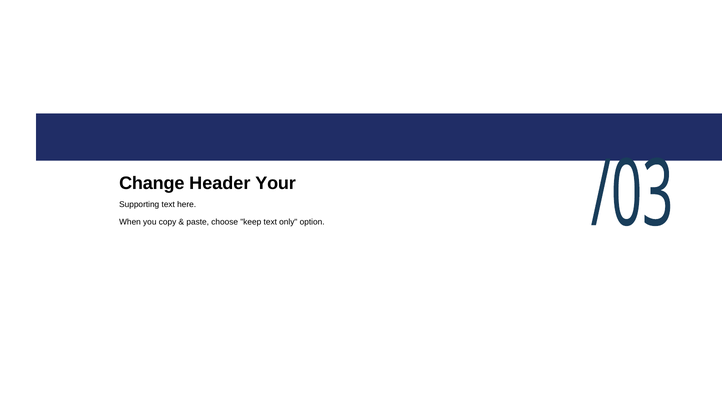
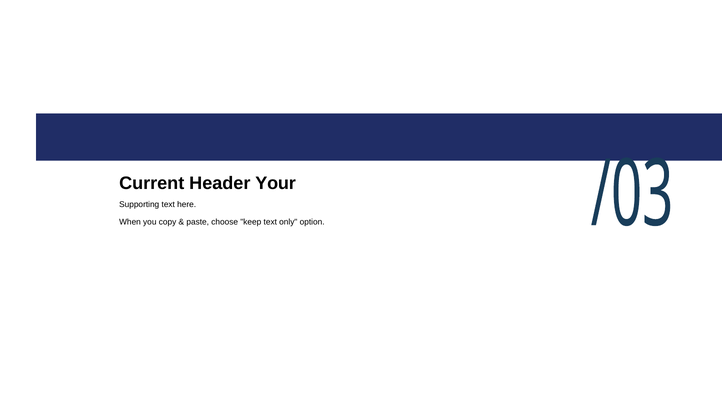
Change: Change -> Current (152, 184)
